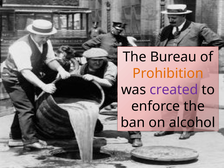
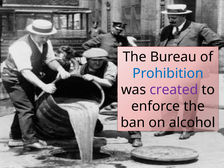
Prohibition colour: orange -> blue (168, 73)
